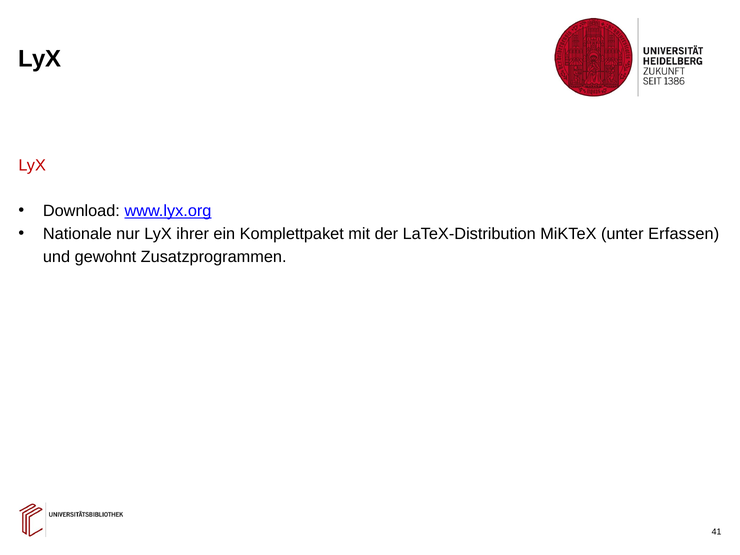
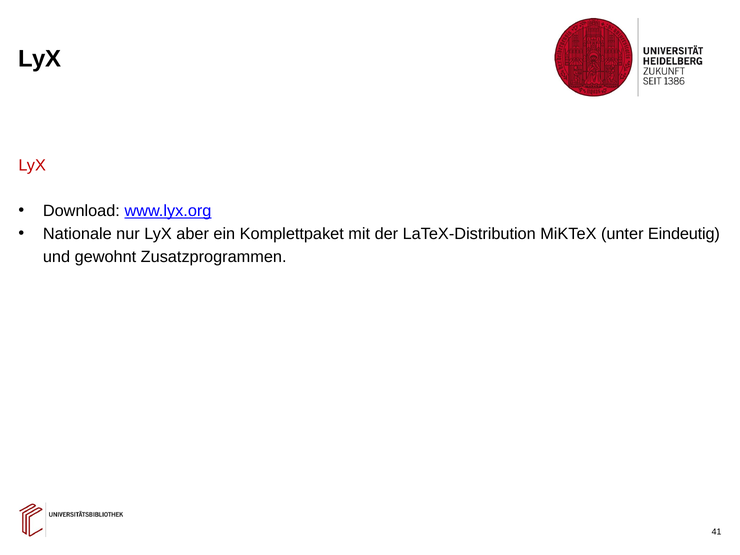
ihrer: ihrer -> aber (193, 234)
Erfassen: Erfassen -> Eindeutig (684, 234)
